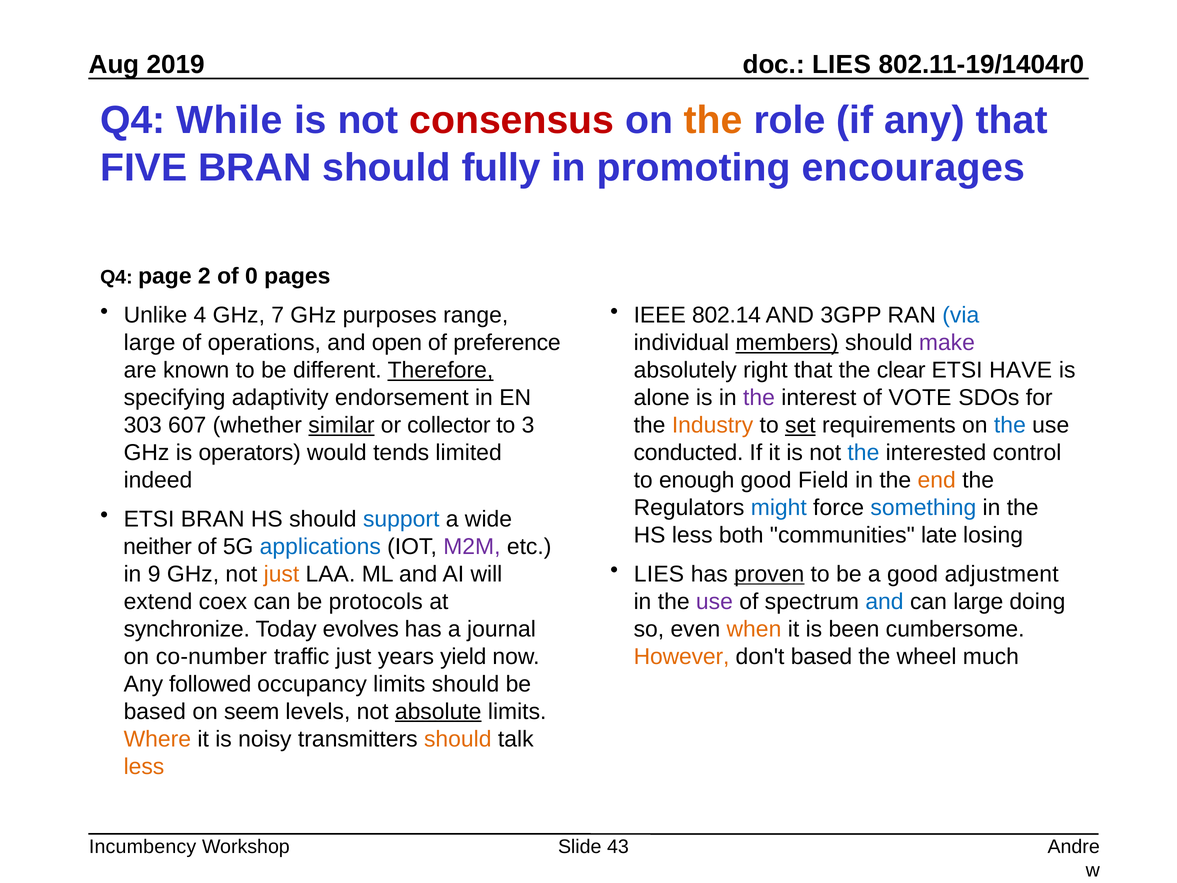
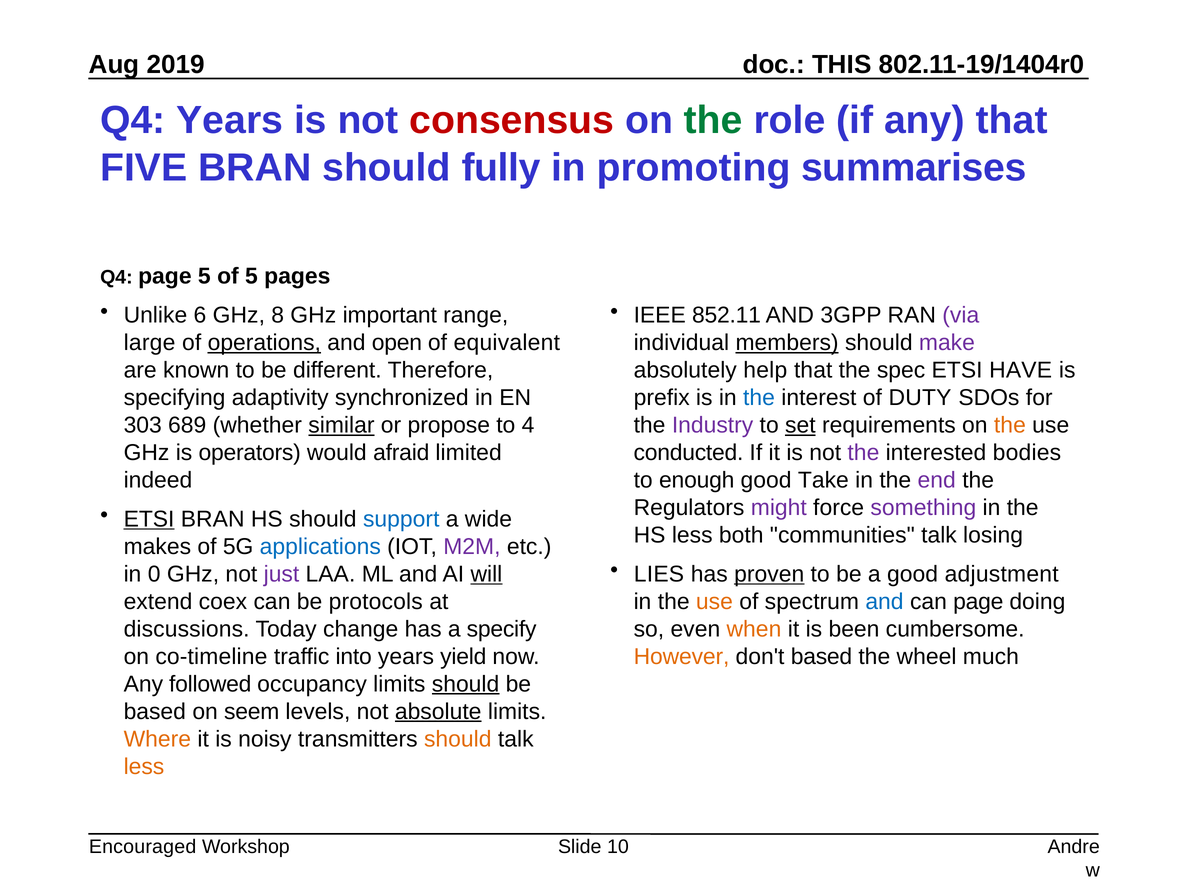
LIES: LIES -> THIS (842, 65)
Q4 While: While -> Years (230, 121)
the colour: orange -> green (713, 121)
encourages: encourages -> summarises (914, 168)
page 2: 2 -> 5 (204, 276)
of 0: 0 -> 5 (251, 276)
4: 4 -> 6 (200, 315)
7: 7 -> 8 (278, 315)
purposes: purposes -> important (390, 315)
802.14: 802.14 -> 852.11 (727, 315)
via colour: blue -> purple (961, 315)
operations underline: none -> present (264, 343)
preference: preference -> equivalent (507, 343)
Therefore underline: present -> none (440, 370)
right: right -> help (765, 370)
clear: clear -> spec (901, 370)
endorsement: endorsement -> synchronized (402, 398)
alone: alone -> prefix (662, 398)
the colour: purple -> blue (759, 398)
VOTE: VOTE -> DUTY (920, 398)
607: 607 -> 689 (187, 425)
collector: collector -> propose (449, 425)
3: 3 -> 4 (528, 425)
Industry colour: orange -> purple (713, 425)
the colour: blue -> orange (1010, 425)
tends: tends -> afraid (401, 453)
the colour: blue -> purple (863, 453)
control: control -> bodies (1027, 453)
Field: Field -> Take (823, 480)
end colour: orange -> purple (937, 480)
might colour: blue -> purple (779, 508)
something colour: blue -> purple (923, 508)
ETSI underline: none -> present (149, 519)
communities late: late -> talk (939, 535)
neither: neither -> makes (157, 546)
9: 9 -> 0 (154, 574)
just colour: orange -> purple (281, 574)
will underline: none -> present (486, 574)
use colour: purple -> orange (714, 601)
can large: large -> page (978, 601)
synchronize: synchronize -> discussions (187, 629)
evolves: evolves -> change (361, 629)
journal: journal -> specify (502, 629)
co-number: co-number -> co-timeline (211, 656)
traffic just: just -> into (354, 656)
should underline: none -> present (466, 684)
Incumbency: Incumbency -> Encouraged (143, 847)
43: 43 -> 10 (618, 847)
